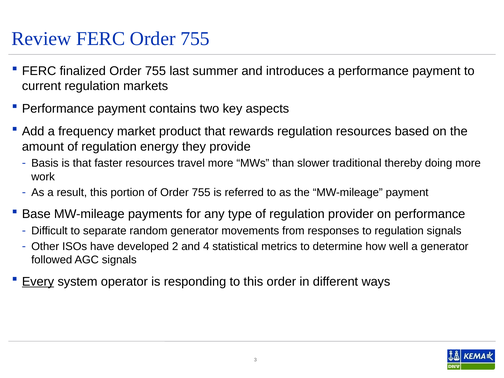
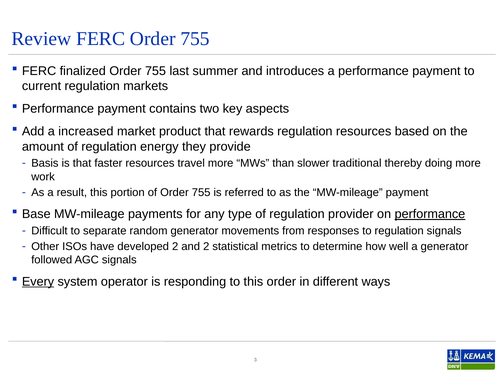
frequency: frequency -> increased (86, 131)
performance underline: none -> present (430, 214)
and 4: 4 -> 2 (206, 246)
